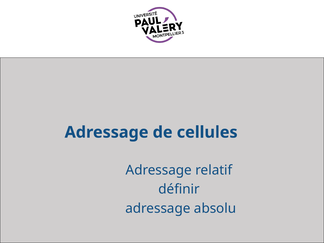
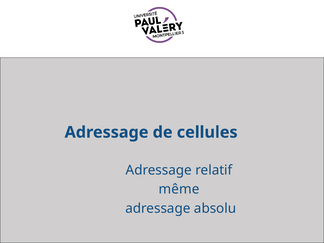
définir: définir -> même (179, 189)
